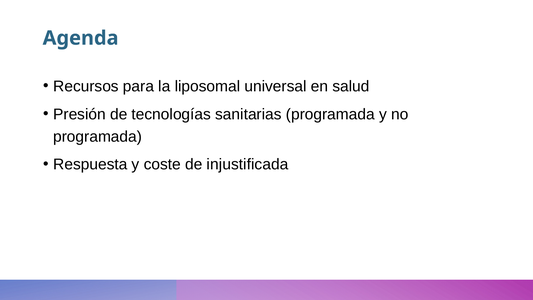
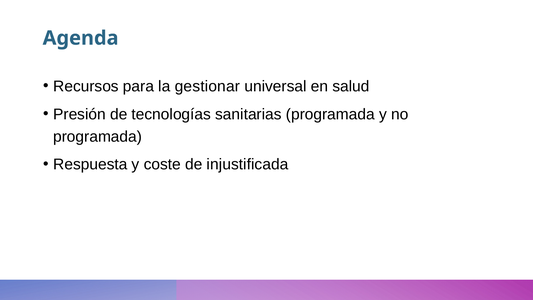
liposomal: liposomal -> gestionar (207, 86)
